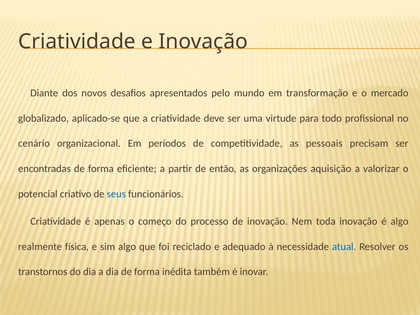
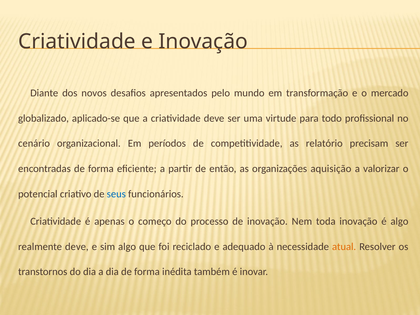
pessoais: pessoais -> relatório (324, 143)
realmente física: física -> deve (77, 247)
atual colour: blue -> orange (344, 247)
